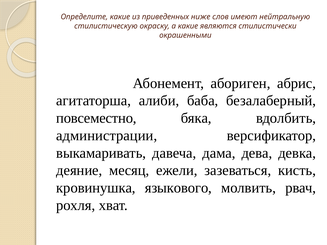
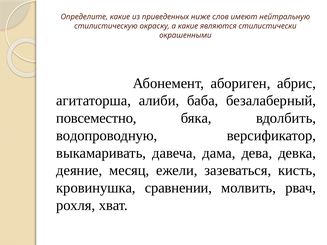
администрации: администрации -> водопроводную (107, 136)
языкового: языкового -> сравнении (178, 188)
